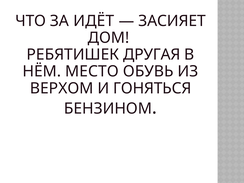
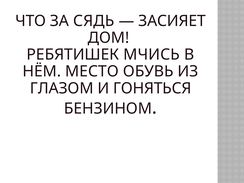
ИДЁТ: ИДЁТ -> СЯДЬ (94, 21)
ДРУГАЯ: ДРУГАЯ -> МЧИСЬ (152, 55)
ВЕРХОМ: ВЕРХОМ -> ГЛАЗОМ (62, 88)
